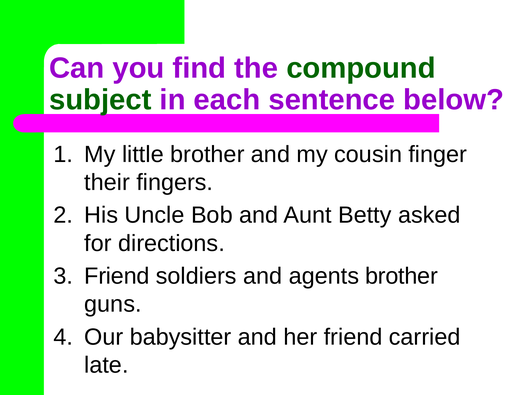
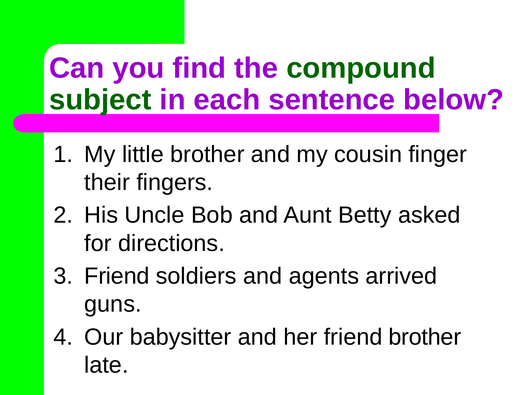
agents brother: brother -> arrived (401, 276)
friend carried: carried -> brother (425, 337)
